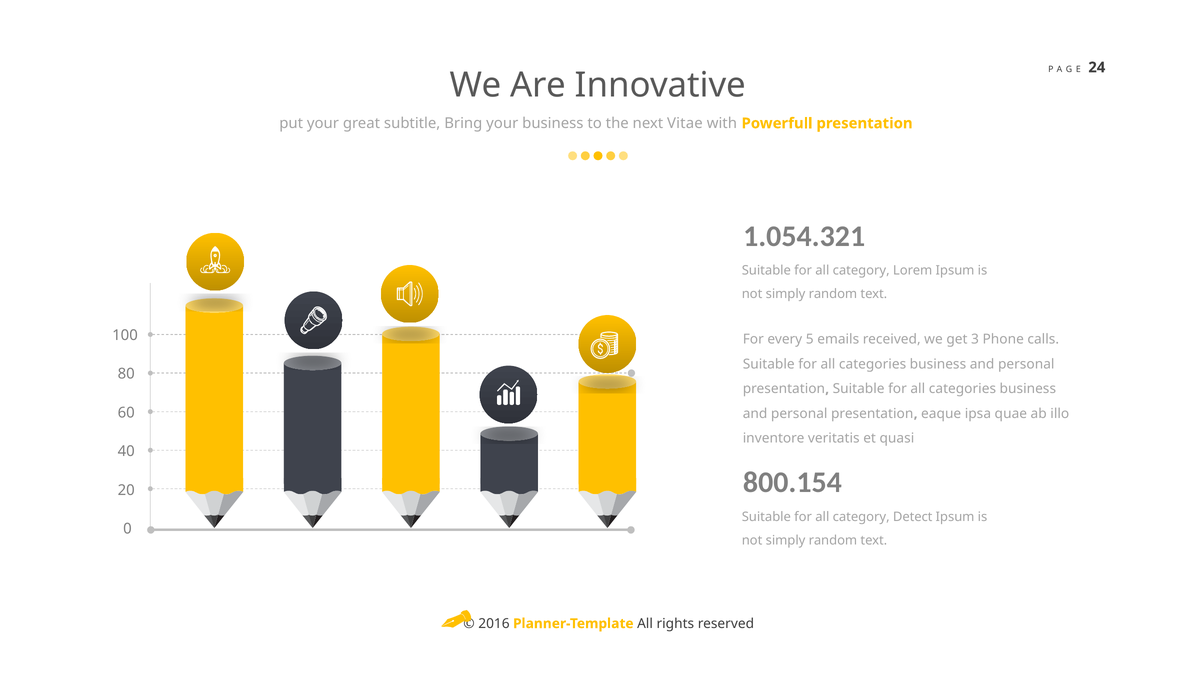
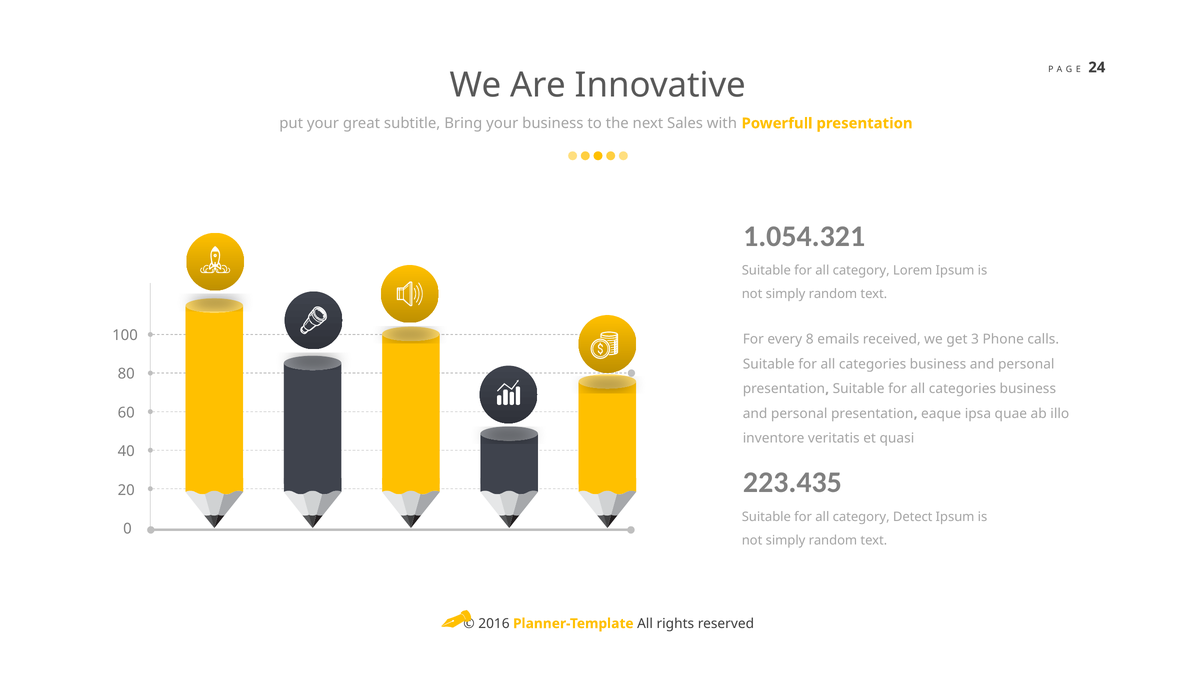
Vitae: Vitae -> Sales (685, 123)
5: 5 -> 8 (810, 339)
800.154: 800.154 -> 223.435 (792, 482)
